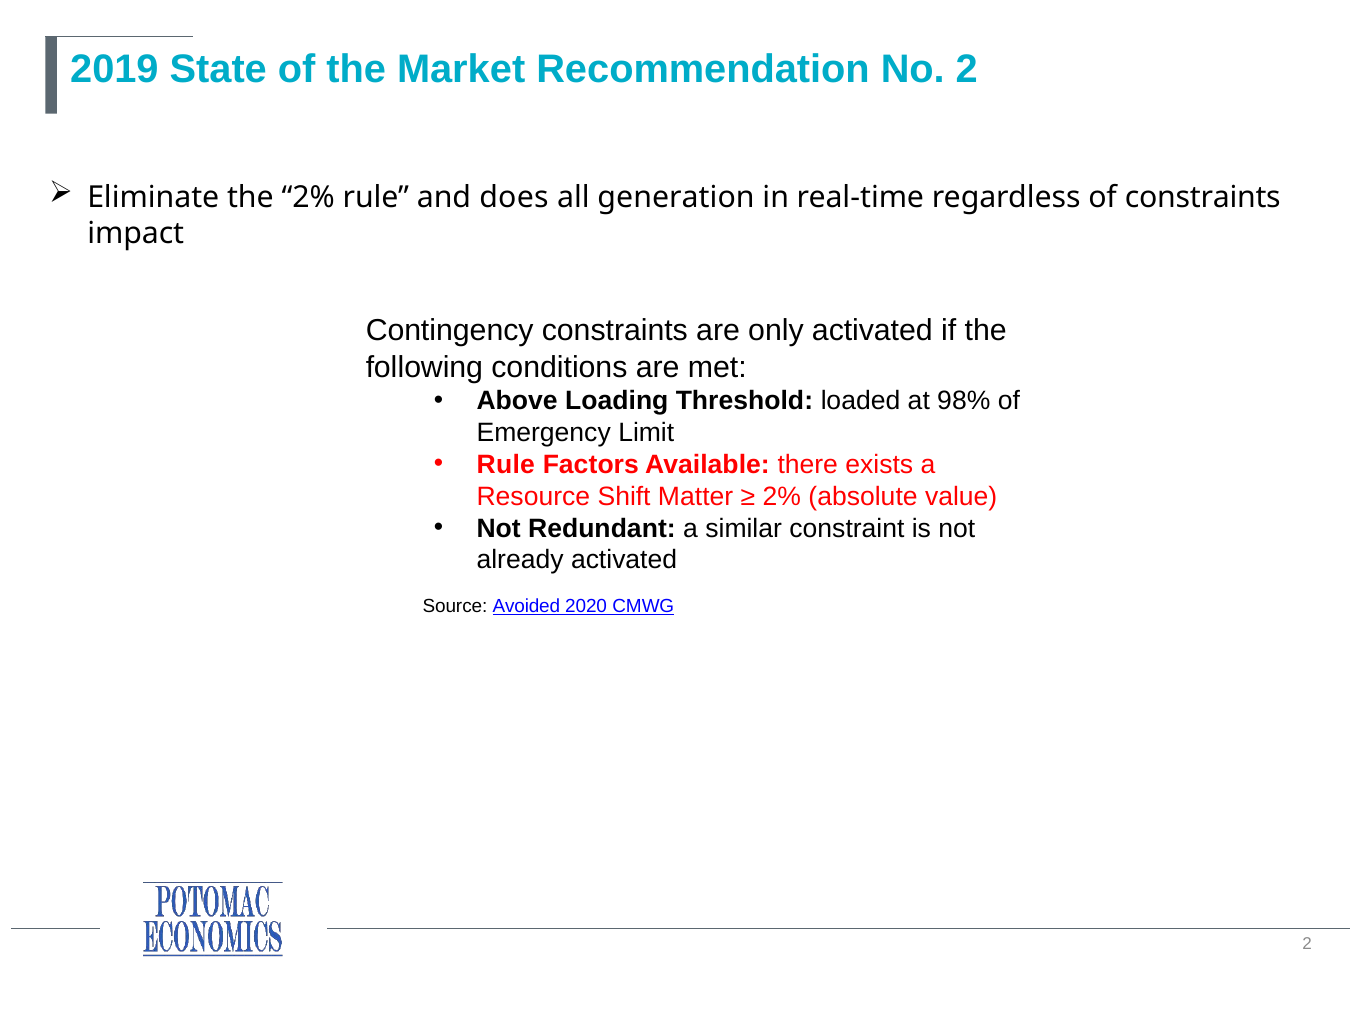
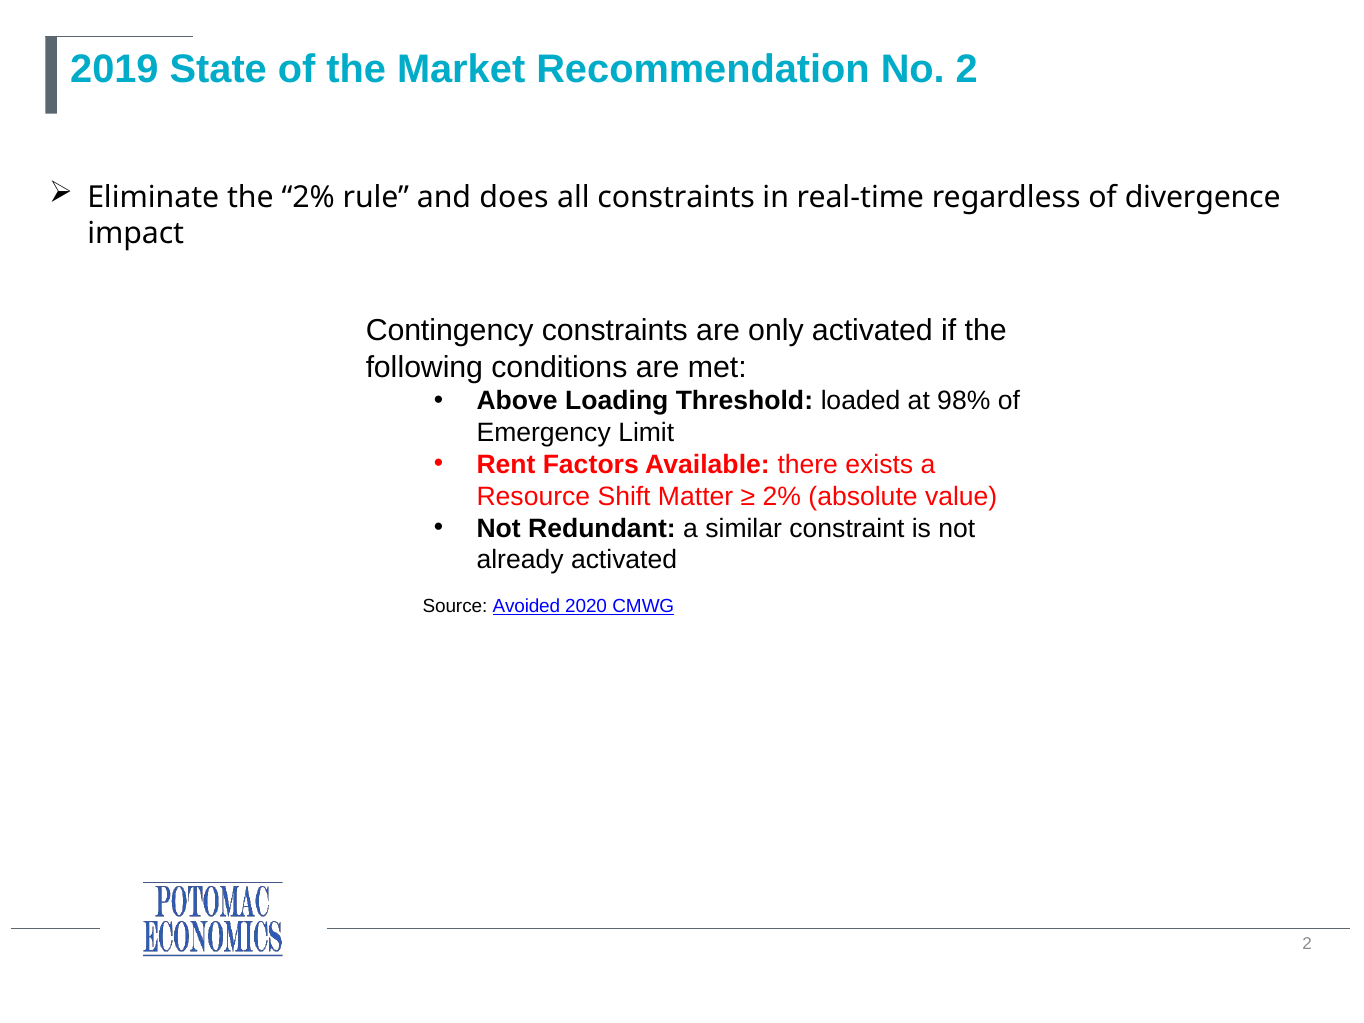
all generation: generation -> constraints (676, 198)
of constraints: constraints -> divergence (1203, 198)
Rule: Rule -> Rent (506, 465)
